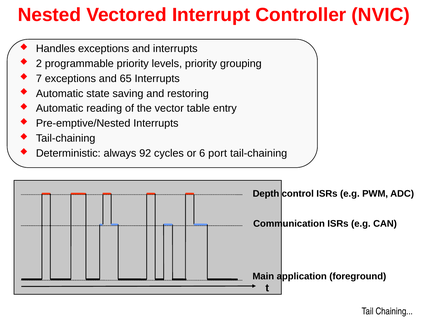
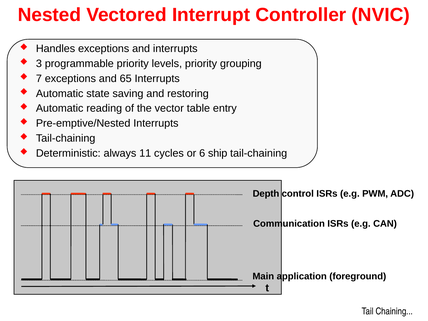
2: 2 -> 3 (39, 64)
92: 92 -> 11 (145, 153)
port: port -> ship (218, 153)
